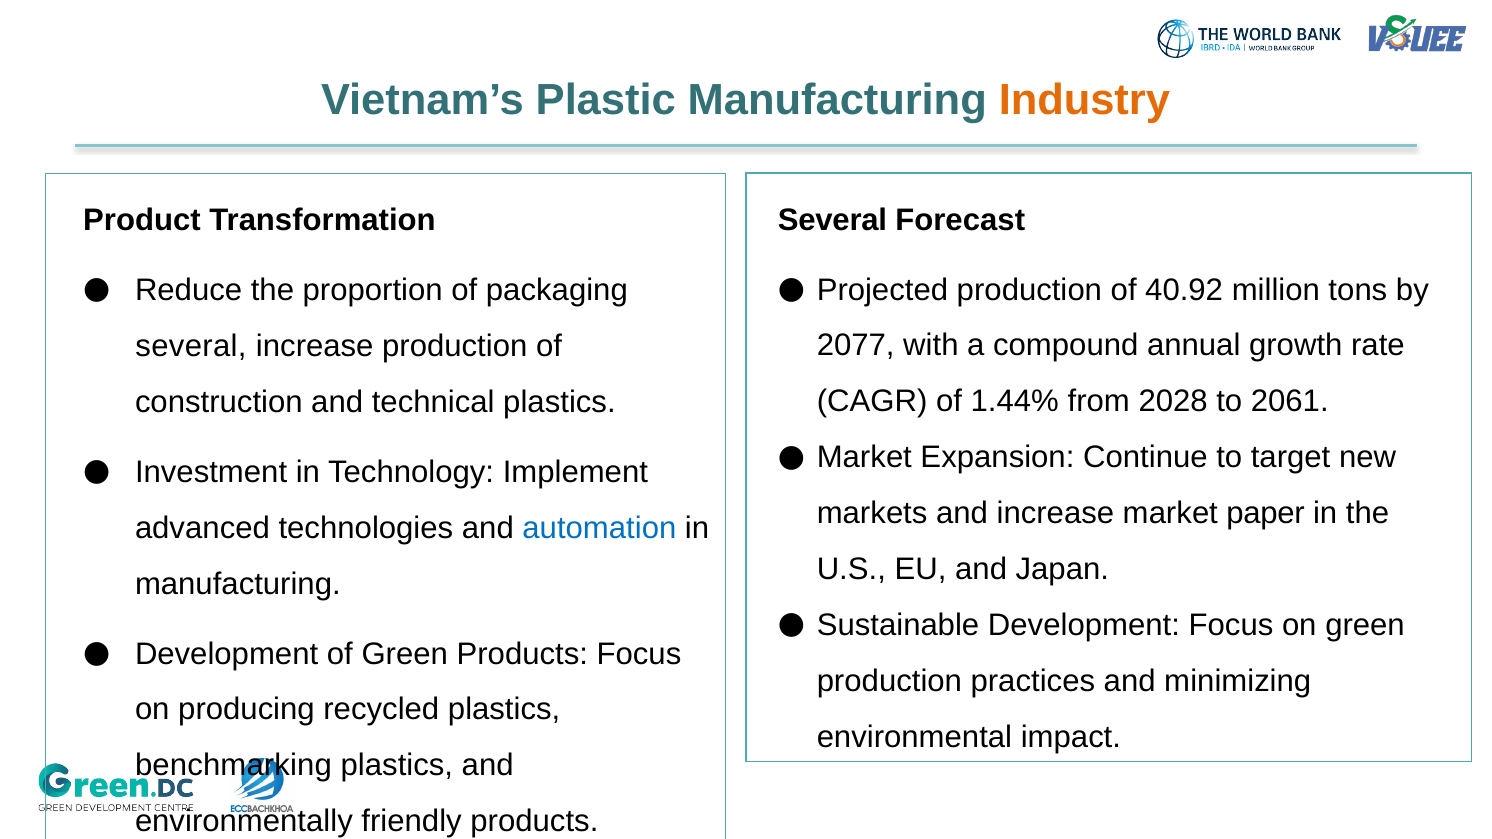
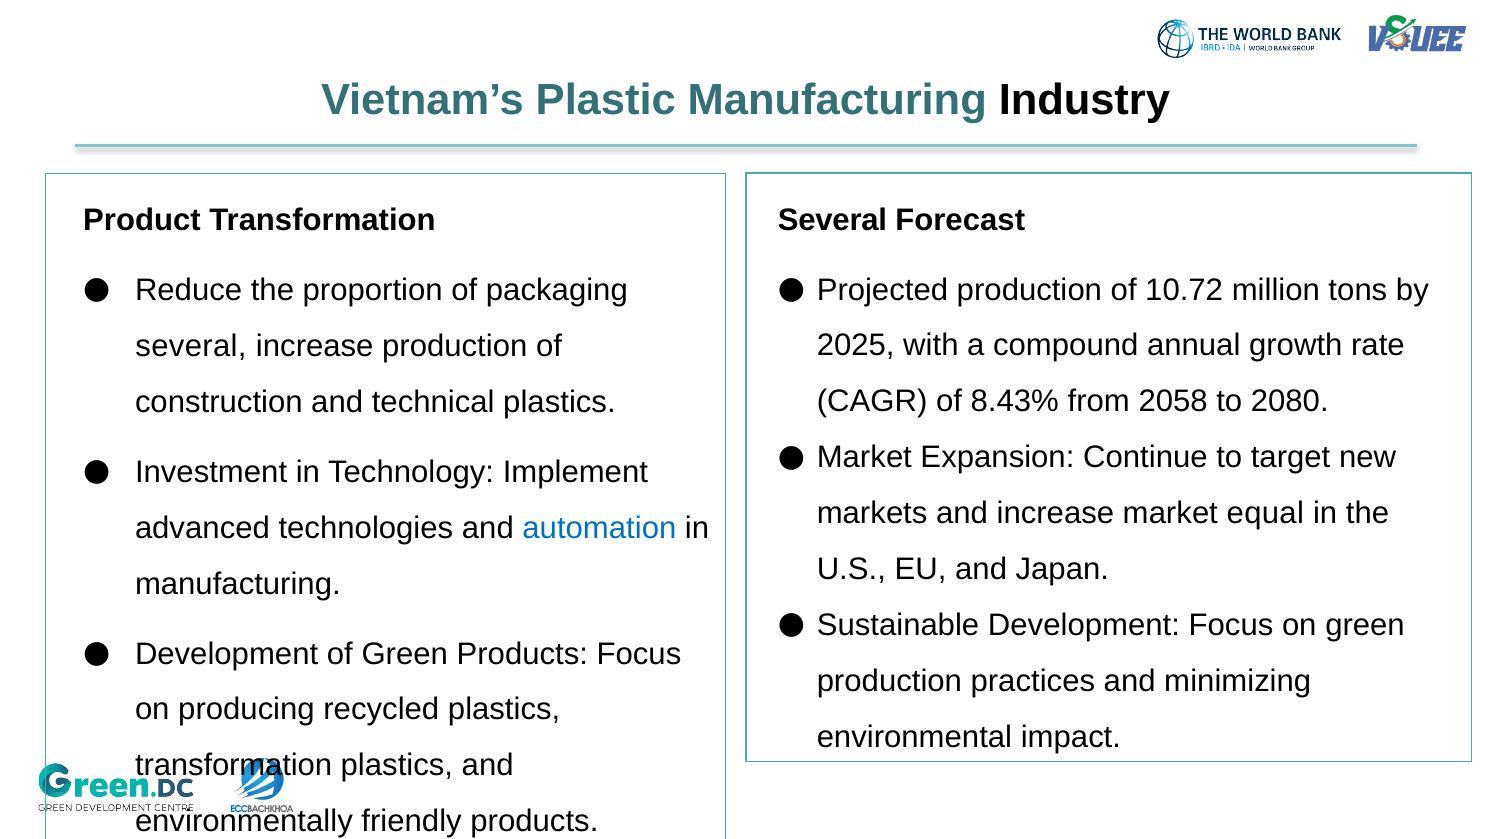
Industry colour: orange -> black (1084, 100)
40.92: 40.92 -> 10.72 (1184, 290)
2077: 2077 -> 2025 (856, 346)
1.44%: 1.44% -> 8.43% (1015, 402)
2028: 2028 -> 2058 (1173, 402)
2061: 2061 -> 2080 (1290, 402)
paper: paper -> equal (1265, 514)
benchmarking: benchmarking -> transformation (234, 766)
